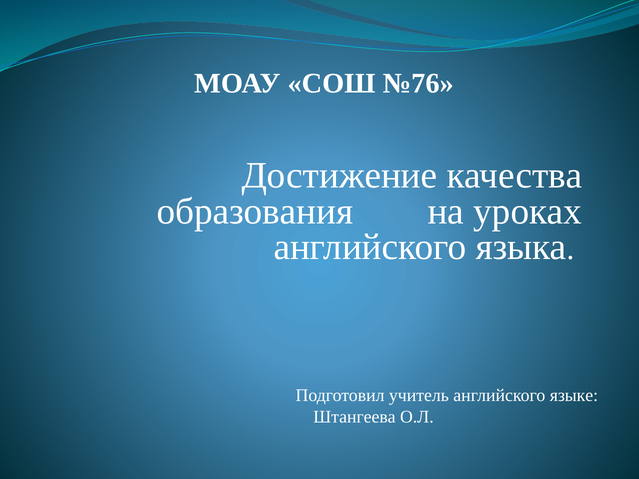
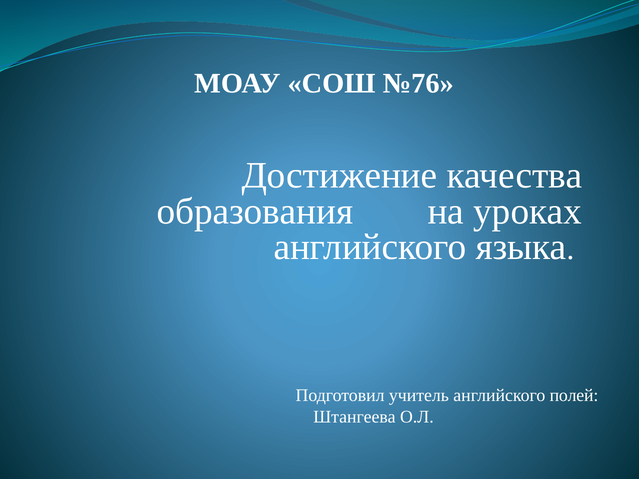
языке: языке -> полей (574, 396)
